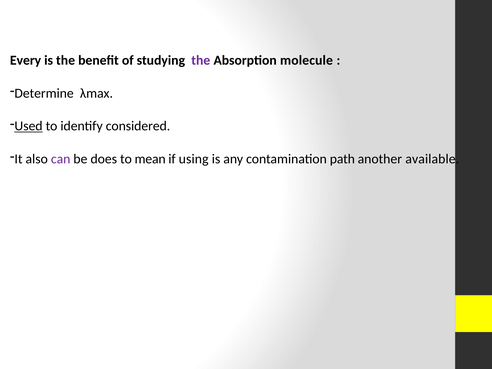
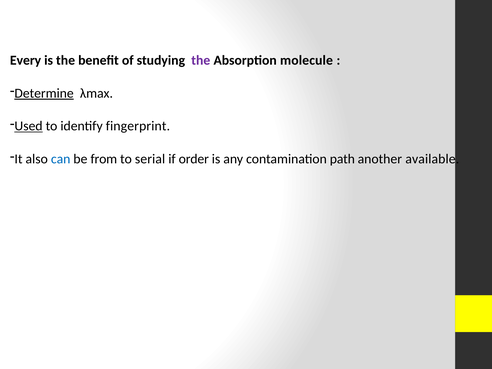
Determine underline: none -> present (44, 93)
considered: considered -> fingerprint (138, 126)
can colour: purple -> blue (61, 159)
does: does -> from (104, 159)
mean: mean -> serial (150, 159)
using: using -> order (194, 159)
